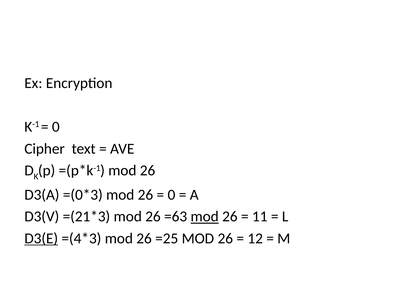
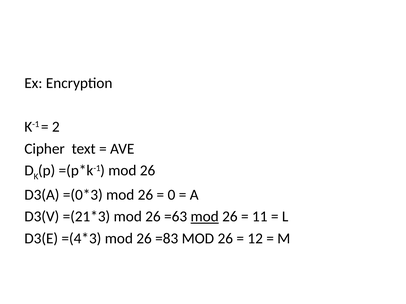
0: 0 -> 2 (56, 127)
D3(E underline: present -> none (41, 239)
=25: =25 -> =83 (167, 239)
